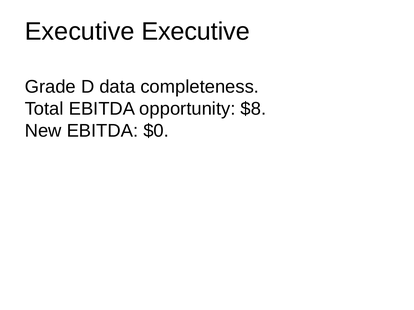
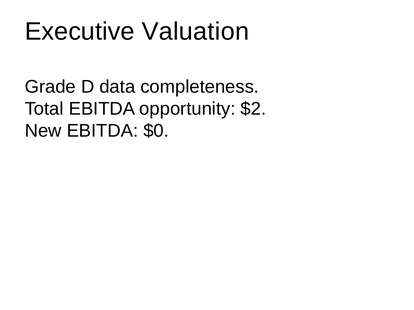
Executive Executive: Executive -> Valuation (195, 31)
$8: $8 -> $2 (253, 109)
